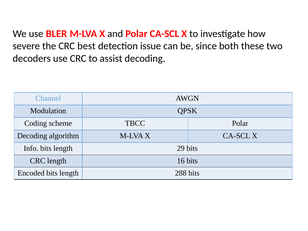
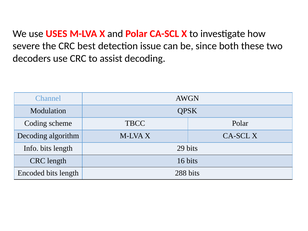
BLER: BLER -> USES (56, 34)
